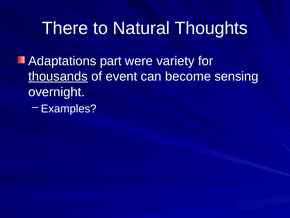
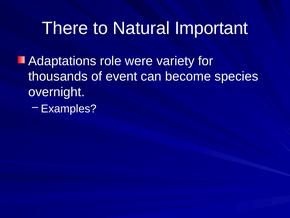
Thoughts: Thoughts -> Important (211, 28)
part: part -> role (111, 61)
thousands underline: present -> none (58, 76)
sensing: sensing -> species (236, 76)
